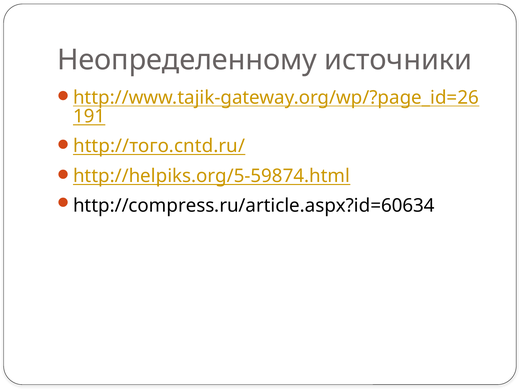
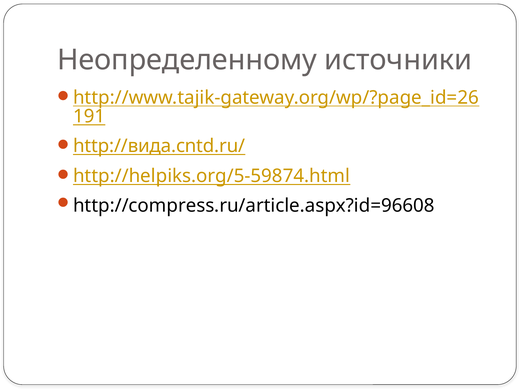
http://того.cntd.ru/: http://того.cntd.ru/ -> http://вида.cntd.ru/ (159, 146)
http://compress.ru/article.aspx?id=60634: http://compress.ru/article.aspx?id=60634 -> http://compress.ru/article.aspx?id=96608 (254, 206)
